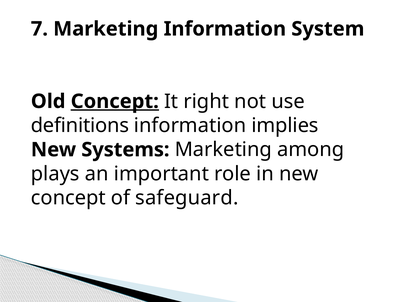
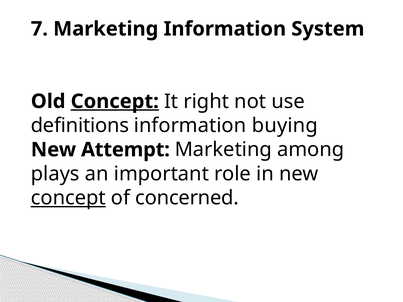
implies: implies -> buying (285, 126)
Systems: Systems -> Attempt (125, 150)
concept underline: none -> present (68, 198)
safeguard: safeguard -> concerned (187, 198)
